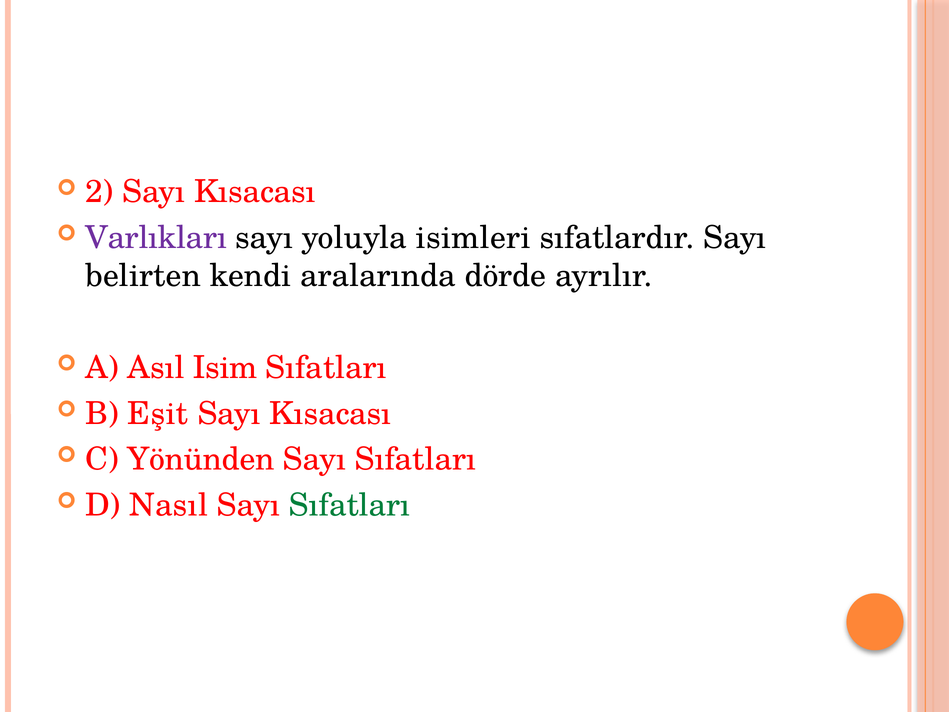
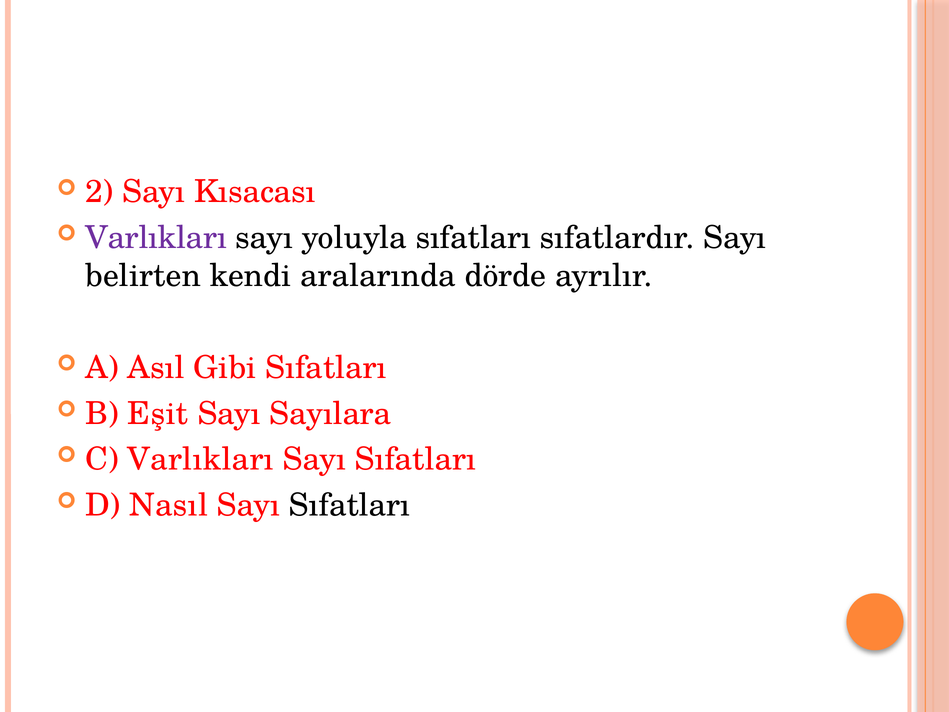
yoluyla isimleri: isimleri -> sıfatları (473, 238)
Isim: Isim -> Gibi (225, 368)
Kısacası: Kısacası -> Sayılara (330, 413)
C Yönünden: Yönünden -> Varlıkları (201, 459)
Sıfatları colour: green -> black (350, 505)
